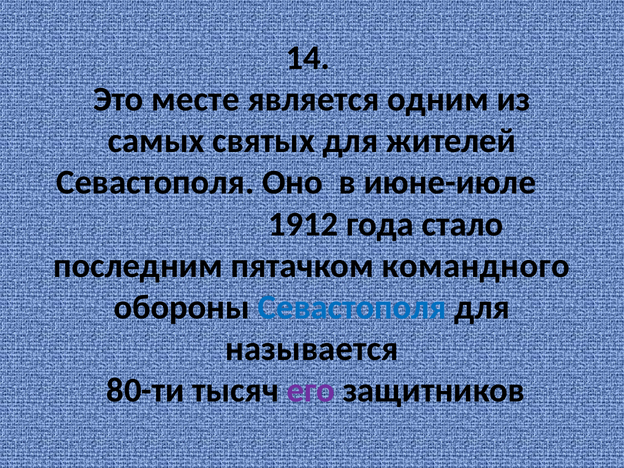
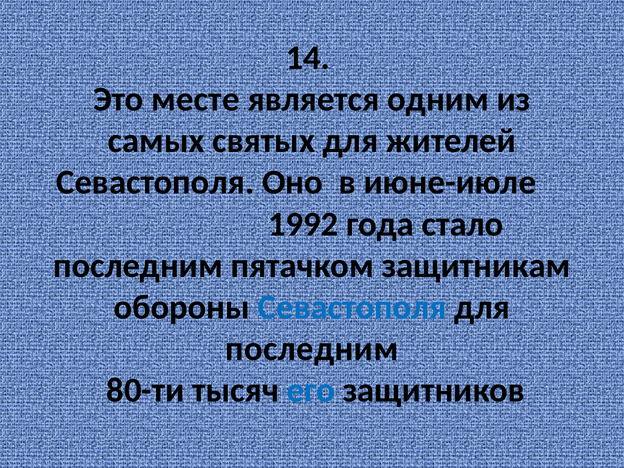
1912: 1912 -> 1992 (303, 224)
командного: командного -> защитникам (476, 266)
называется: называется -> последним (312, 349)
его colour: purple -> blue (311, 391)
